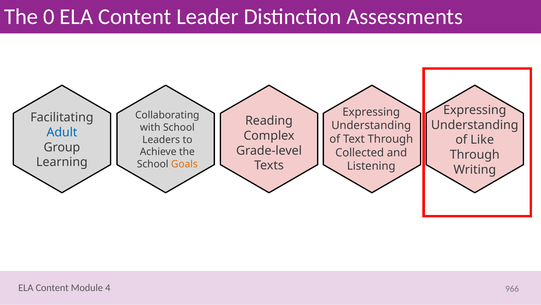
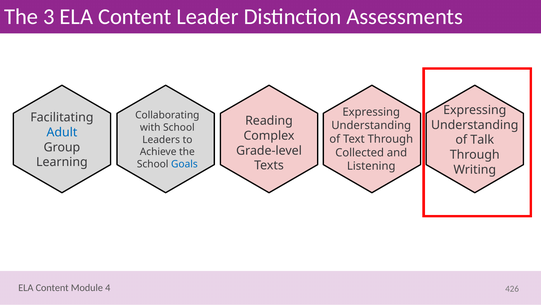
0: 0 -> 3 (49, 17)
Like: Like -> Talk (482, 140)
Goals colour: orange -> blue (184, 164)
966: 966 -> 426 (512, 288)
